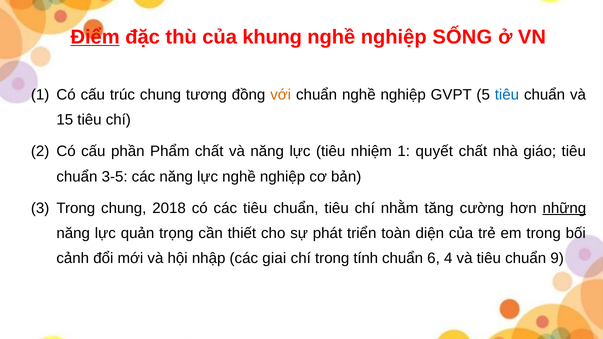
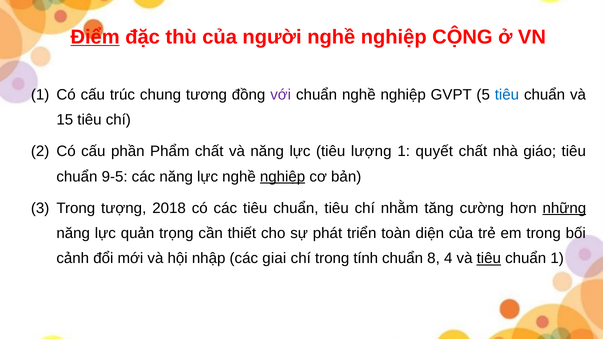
khung: khung -> người (272, 37)
SỐNG: SỐNG -> CỘNG (462, 37)
với colour: orange -> purple (281, 95)
nhiệm: nhiệm -> lượng (371, 151)
3-5: 3-5 -> 9-5 (115, 177)
nghiệp underline: none -> present (283, 177)
Trong chung: chung -> tượng (124, 208)
6: 6 -> 8 (434, 259)
tiêu underline: none -> present (489, 259)
chuẩn 9: 9 -> 1 (557, 259)
